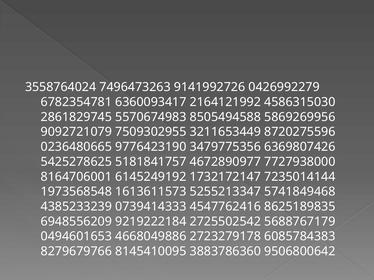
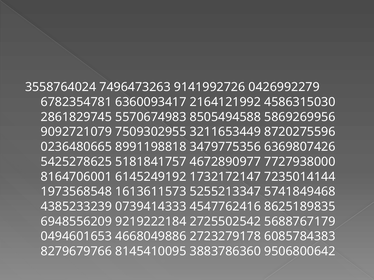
9776423190: 9776423190 -> 8991198818 (151, 147)
